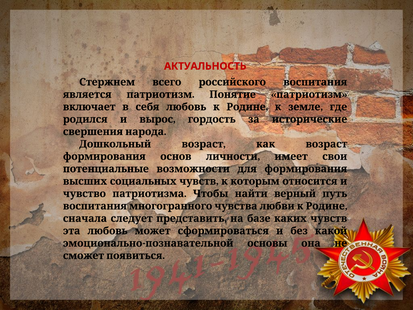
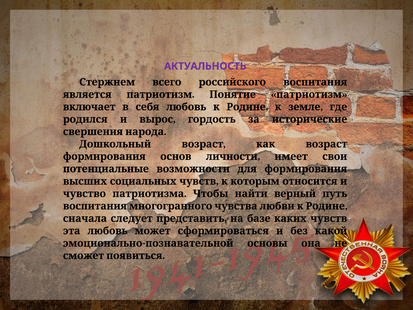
АКТУАЛЬНОСТЬ colour: red -> purple (205, 66)
